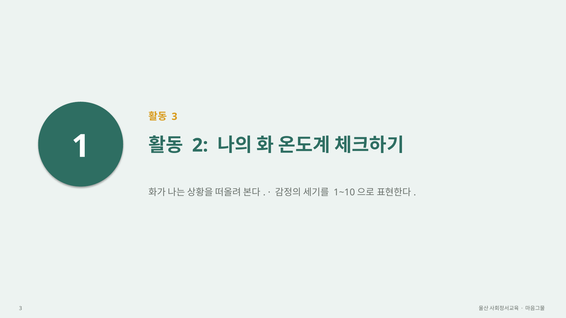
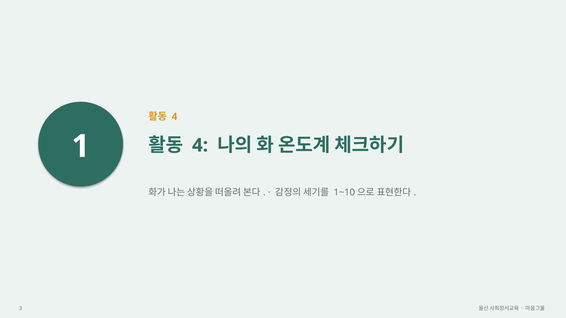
3: 3 -> 4 (174, 117)
2: 2 -> 4 (200, 145)
